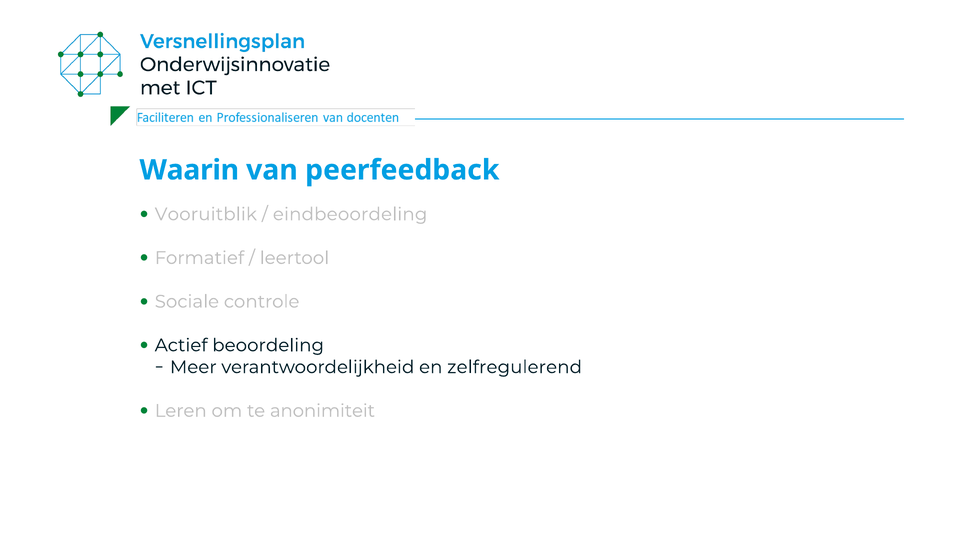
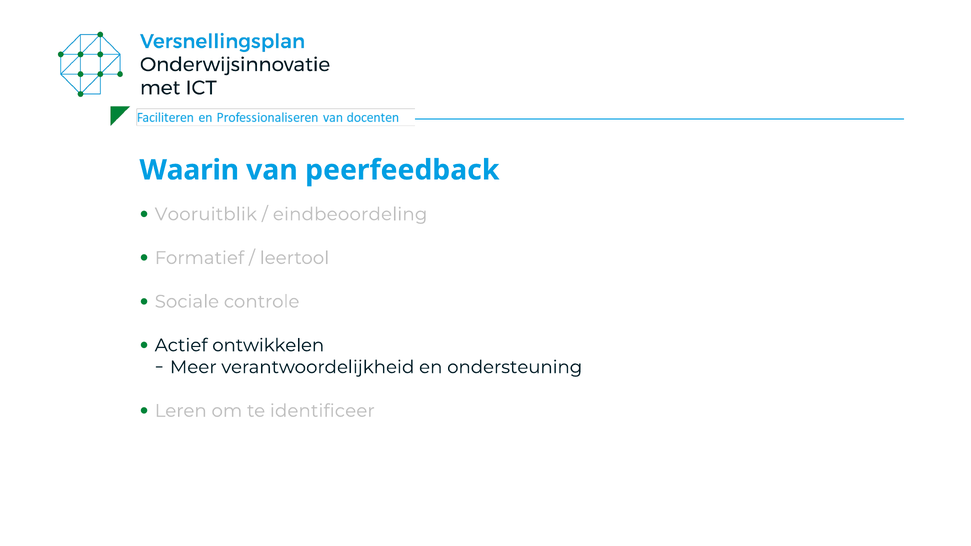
beoordeling: beoordeling -> ontwikkelen (268, 345)
zelfregulerend: zelfregulerend -> ondersteuning (515, 367)
anonimiteit: anonimiteit -> identificeer (322, 411)
